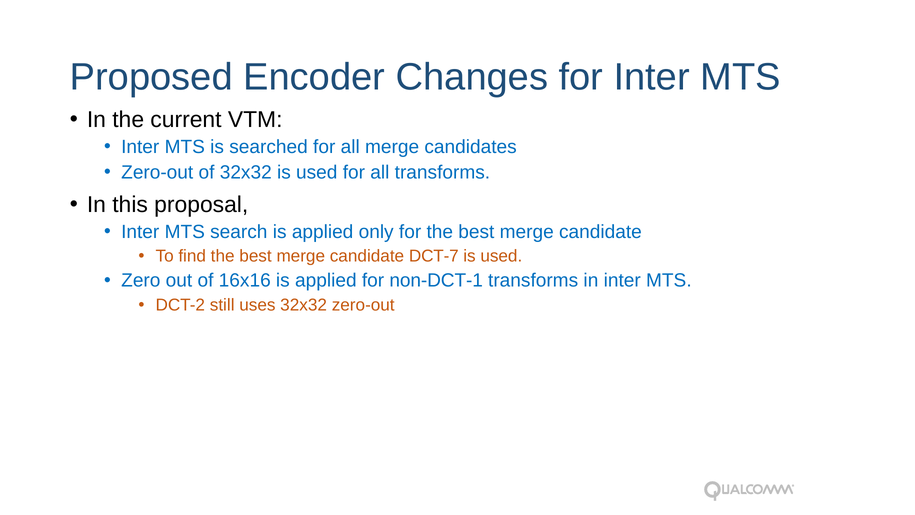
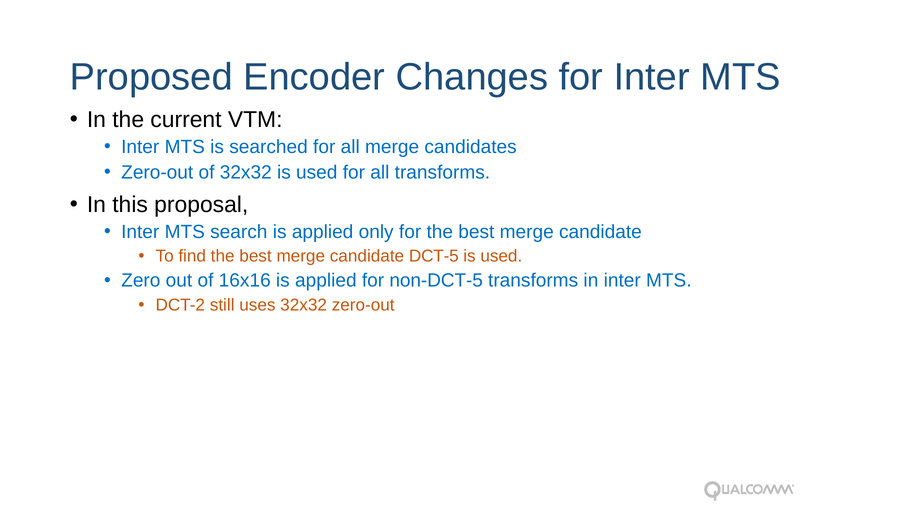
DCT-7: DCT-7 -> DCT-5 (434, 256)
non-DCT-1: non-DCT-1 -> non-DCT-5 (436, 280)
